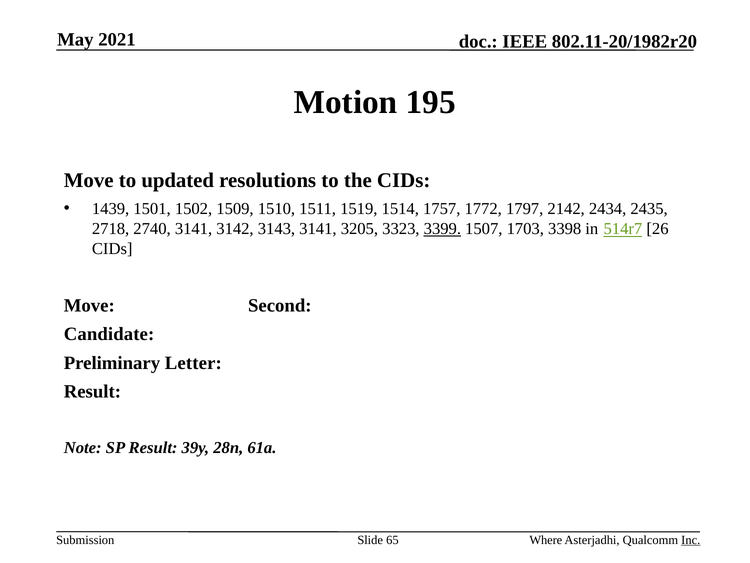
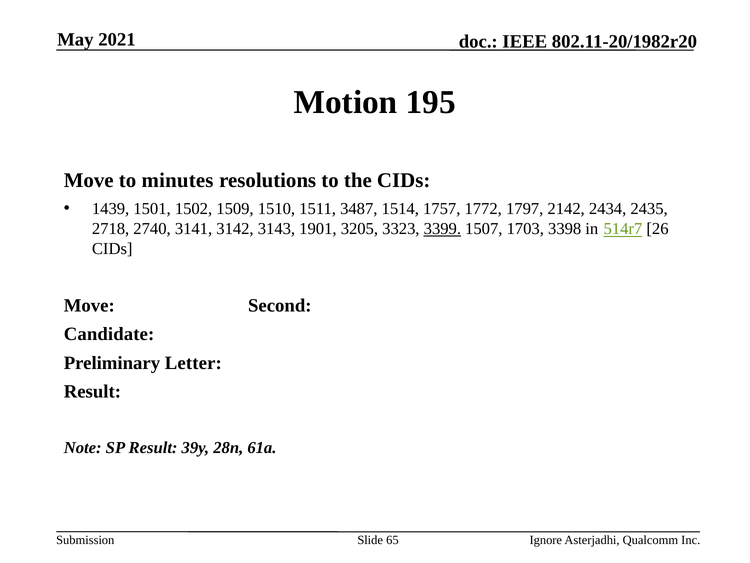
updated: updated -> minutes (178, 180)
1519: 1519 -> 3487 (359, 209)
3143 3141: 3141 -> 1901 (318, 229)
Where: Where -> Ignore (546, 539)
Inc underline: present -> none (691, 539)
